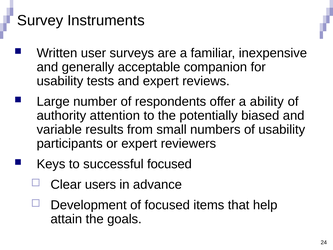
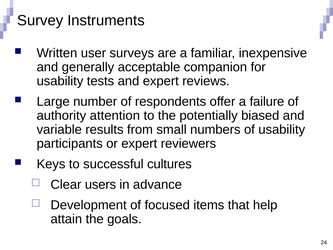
ability: ability -> failure (267, 101)
successful focused: focused -> cultures (169, 164)
